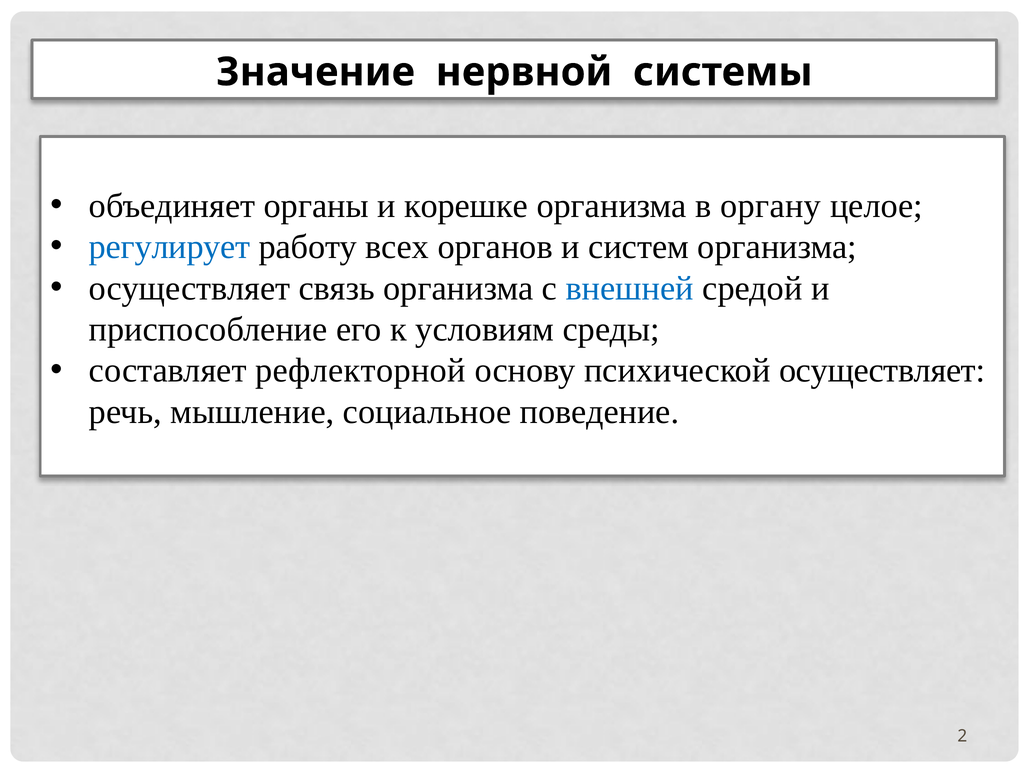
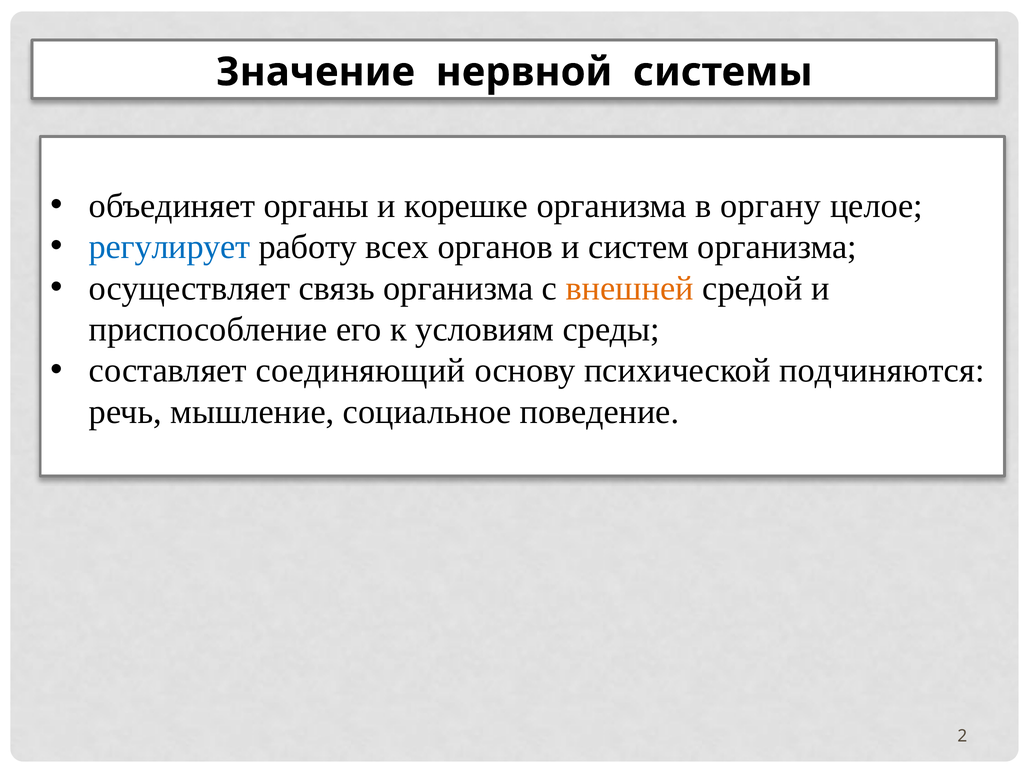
внешней colour: blue -> orange (630, 288)
рефлекторной: рефлекторной -> соединяющий (360, 370)
психической осуществляет: осуществляет -> подчиняются (882, 370)
